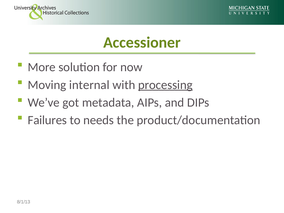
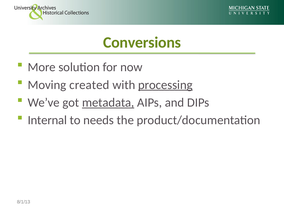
Accessioner: Accessioner -> Conversions (142, 42)
internal: internal -> created (89, 85)
metadata underline: none -> present (108, 103)
Failures: Failures -> Internal (47, 120)
